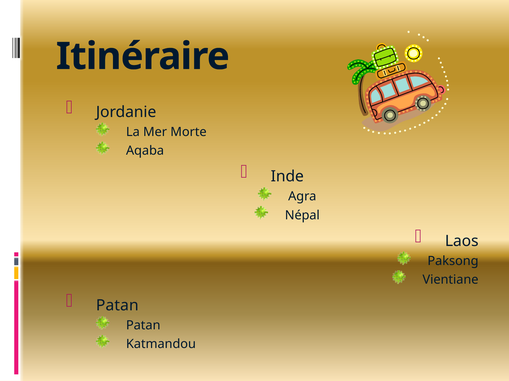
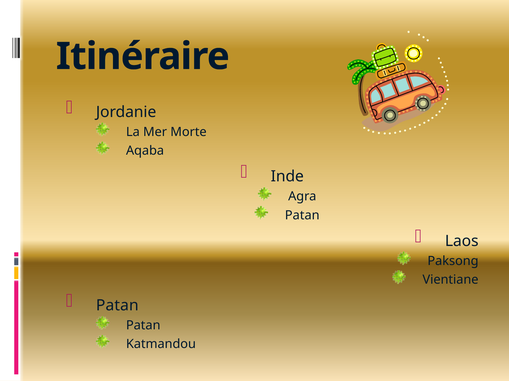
Népal: Népal -> Patan (302, 216)
